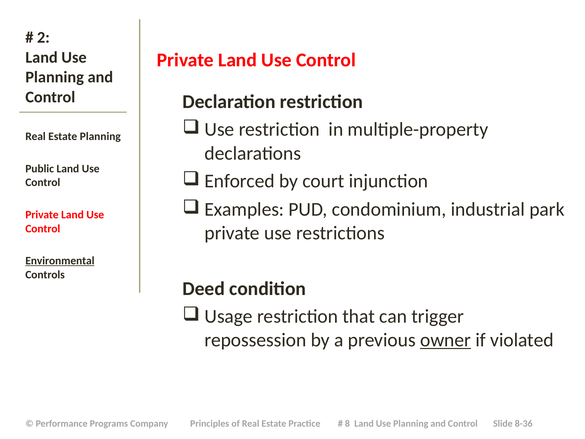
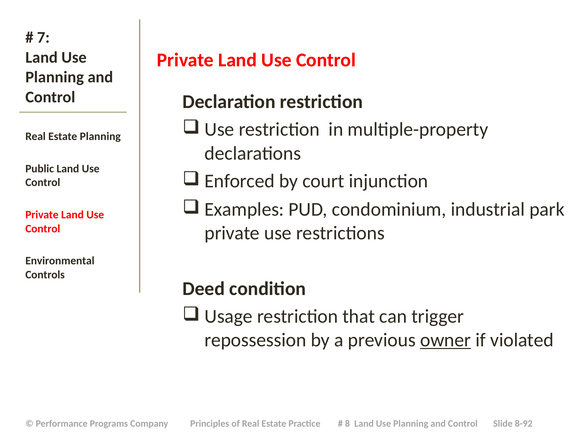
2: 2 -> 7 (43, 37)
Environmental underline: present -> none (60, 261)
8-36: 8-36 -> 8-92 (524, 423)
